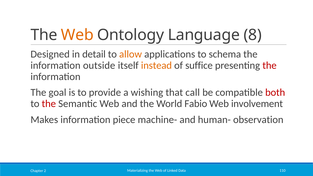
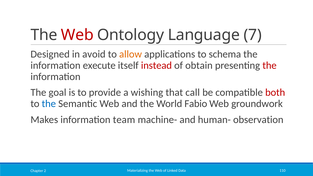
Web colour: orange -> red (77, 35)
8: 8 -> 7 (253, 35)
detail: detail -> avoid (94, 54)
outside: outside -> execute (99, 65)
instead colour: orange -> red (156, 65)
suffice: suffice -> obtain (199, 65)
the colour: red -> blue (49, 104)
involvement: involvement -> groundwork (257, 104)
piece: piece -> team (124, 120)
